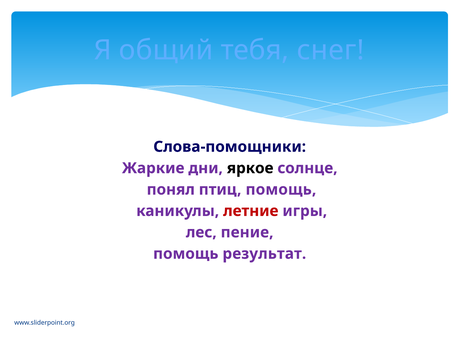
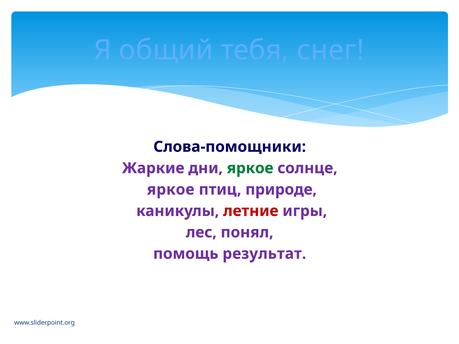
яркое colour: black -> green (250, 168)
понял: понял -> яркое (171, 190)
птиц помощь: помощь -> природе (281, 190)
пение: пение -> понял (247, 233)
